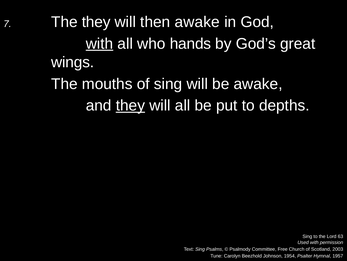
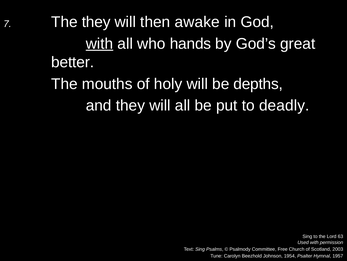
wings: wings -> better (73, 62)
of sing: sing -> holy (168, 84)
be awake: awake -> depths (258, 84)
they underline: present -> none (130, 105)
depths: depths -> deadly (284, 105)
